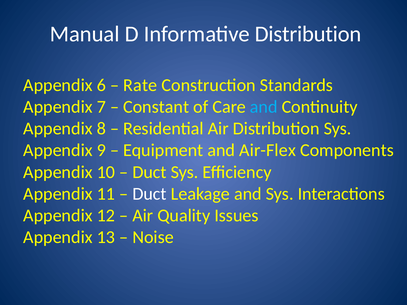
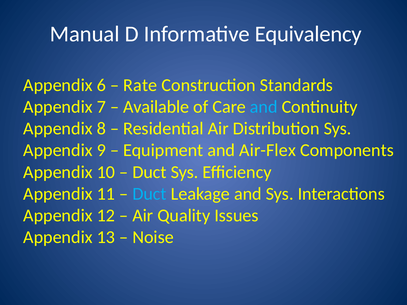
Informative Distribution: Distribution -> Equivalency (308, 34)
Constant: Constant -> Available (156, 107)
Duct colour: white -> light blue (149, 194)
